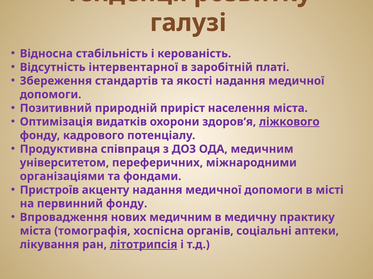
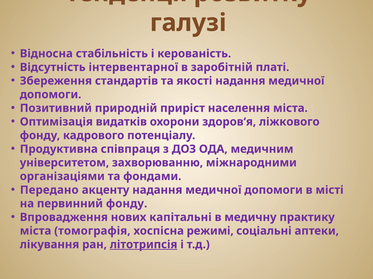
ліжкового underline: present -> none (289, 122)
переферичних: переферичних -> захворюванню (158, 163)
Пристроїв: Пристроїв -> Передано (49, 190)
нових медичним: медичним -> капітальні (180, 218)
органів: органів -> режимі (210, 231)
